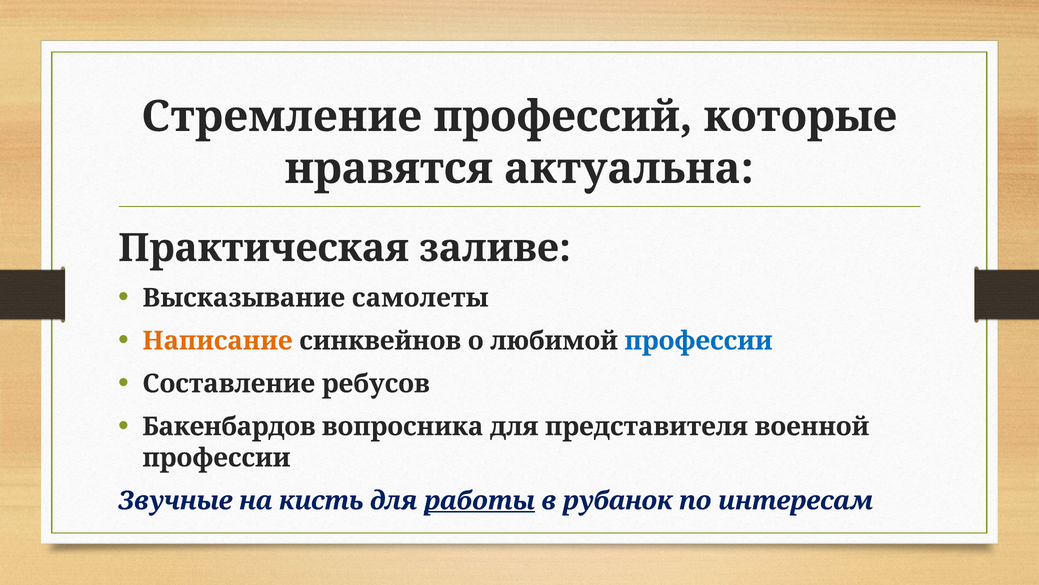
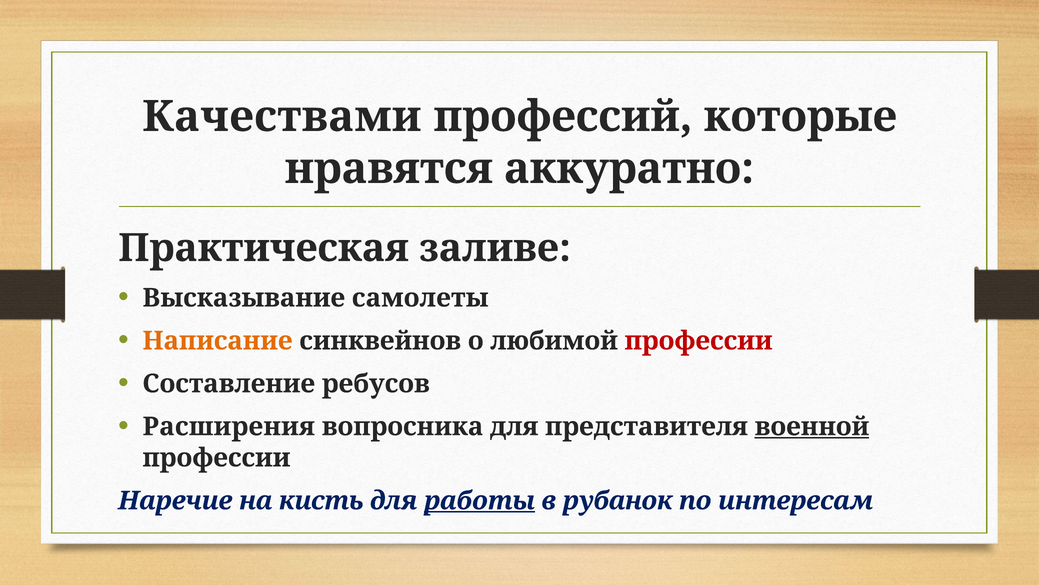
Стремление: Стремление -> Качествами (282, 117)
актуальна: актуальна -> аккуратно (629, 168)
профессии colour: blue -> red (699, 341)
Бакенбардов: Бакенбардов -> Расширения (229, 426)
военной underline: none -> present (812, 426)
Звучные: Звучные -> Наречие (175, 500)
